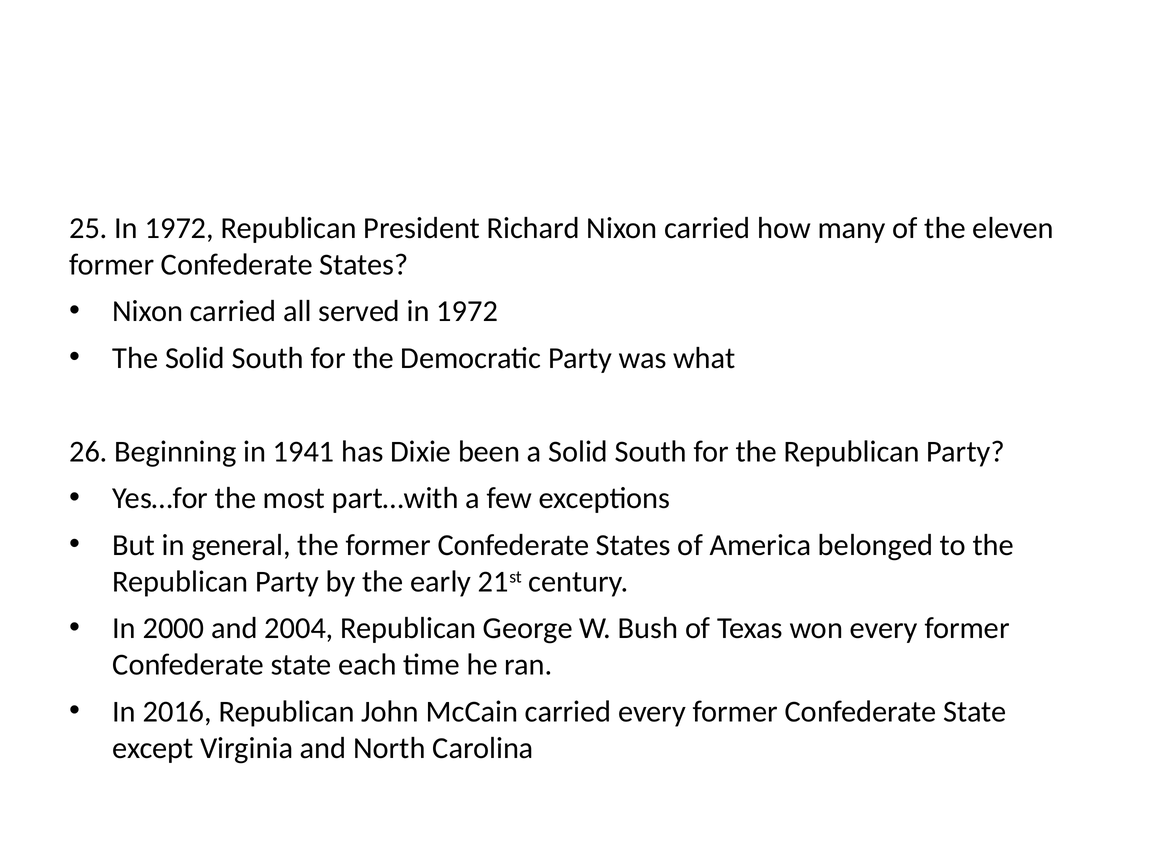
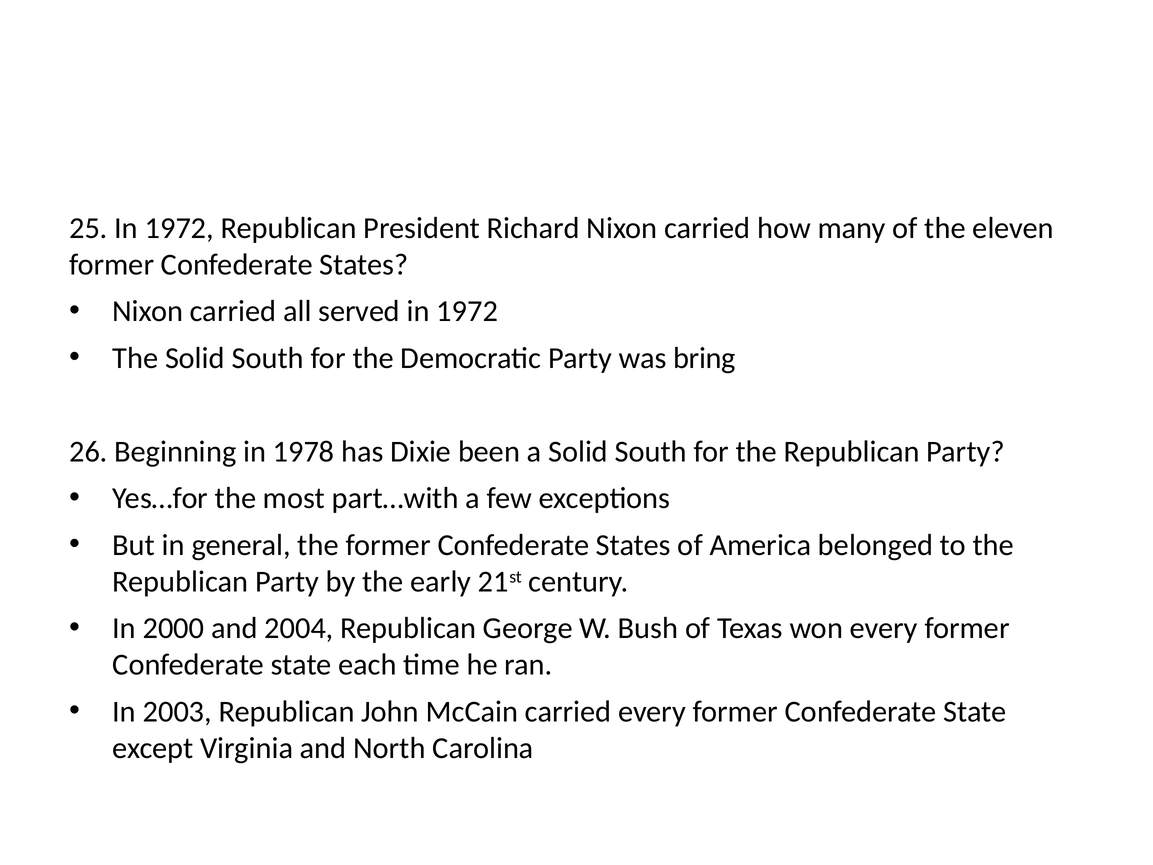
what: what -> bring (704, 358)
1941: 1941 -> 1978 (304, 451)
2016: 2016 -> 2003 (177, 711)
